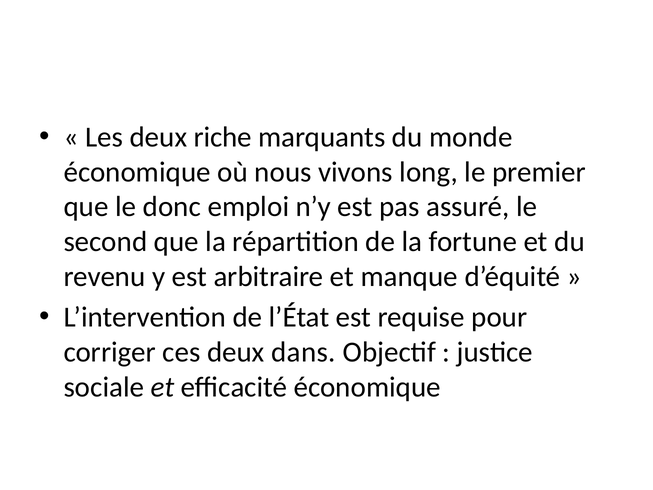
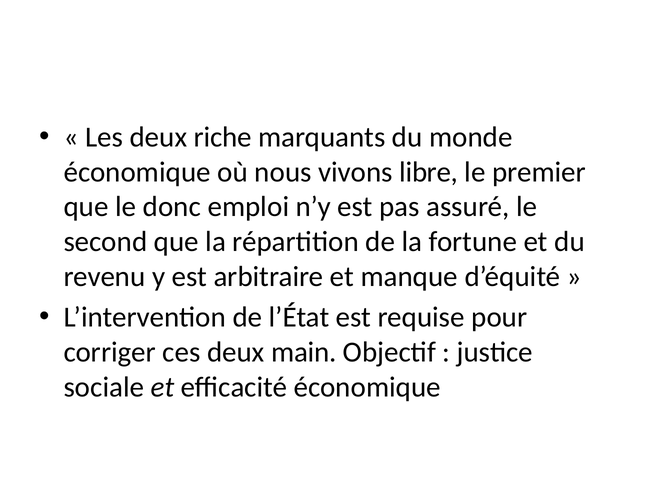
long: long -> libre (429, 172)
dans: dans -> main (304, 352)
